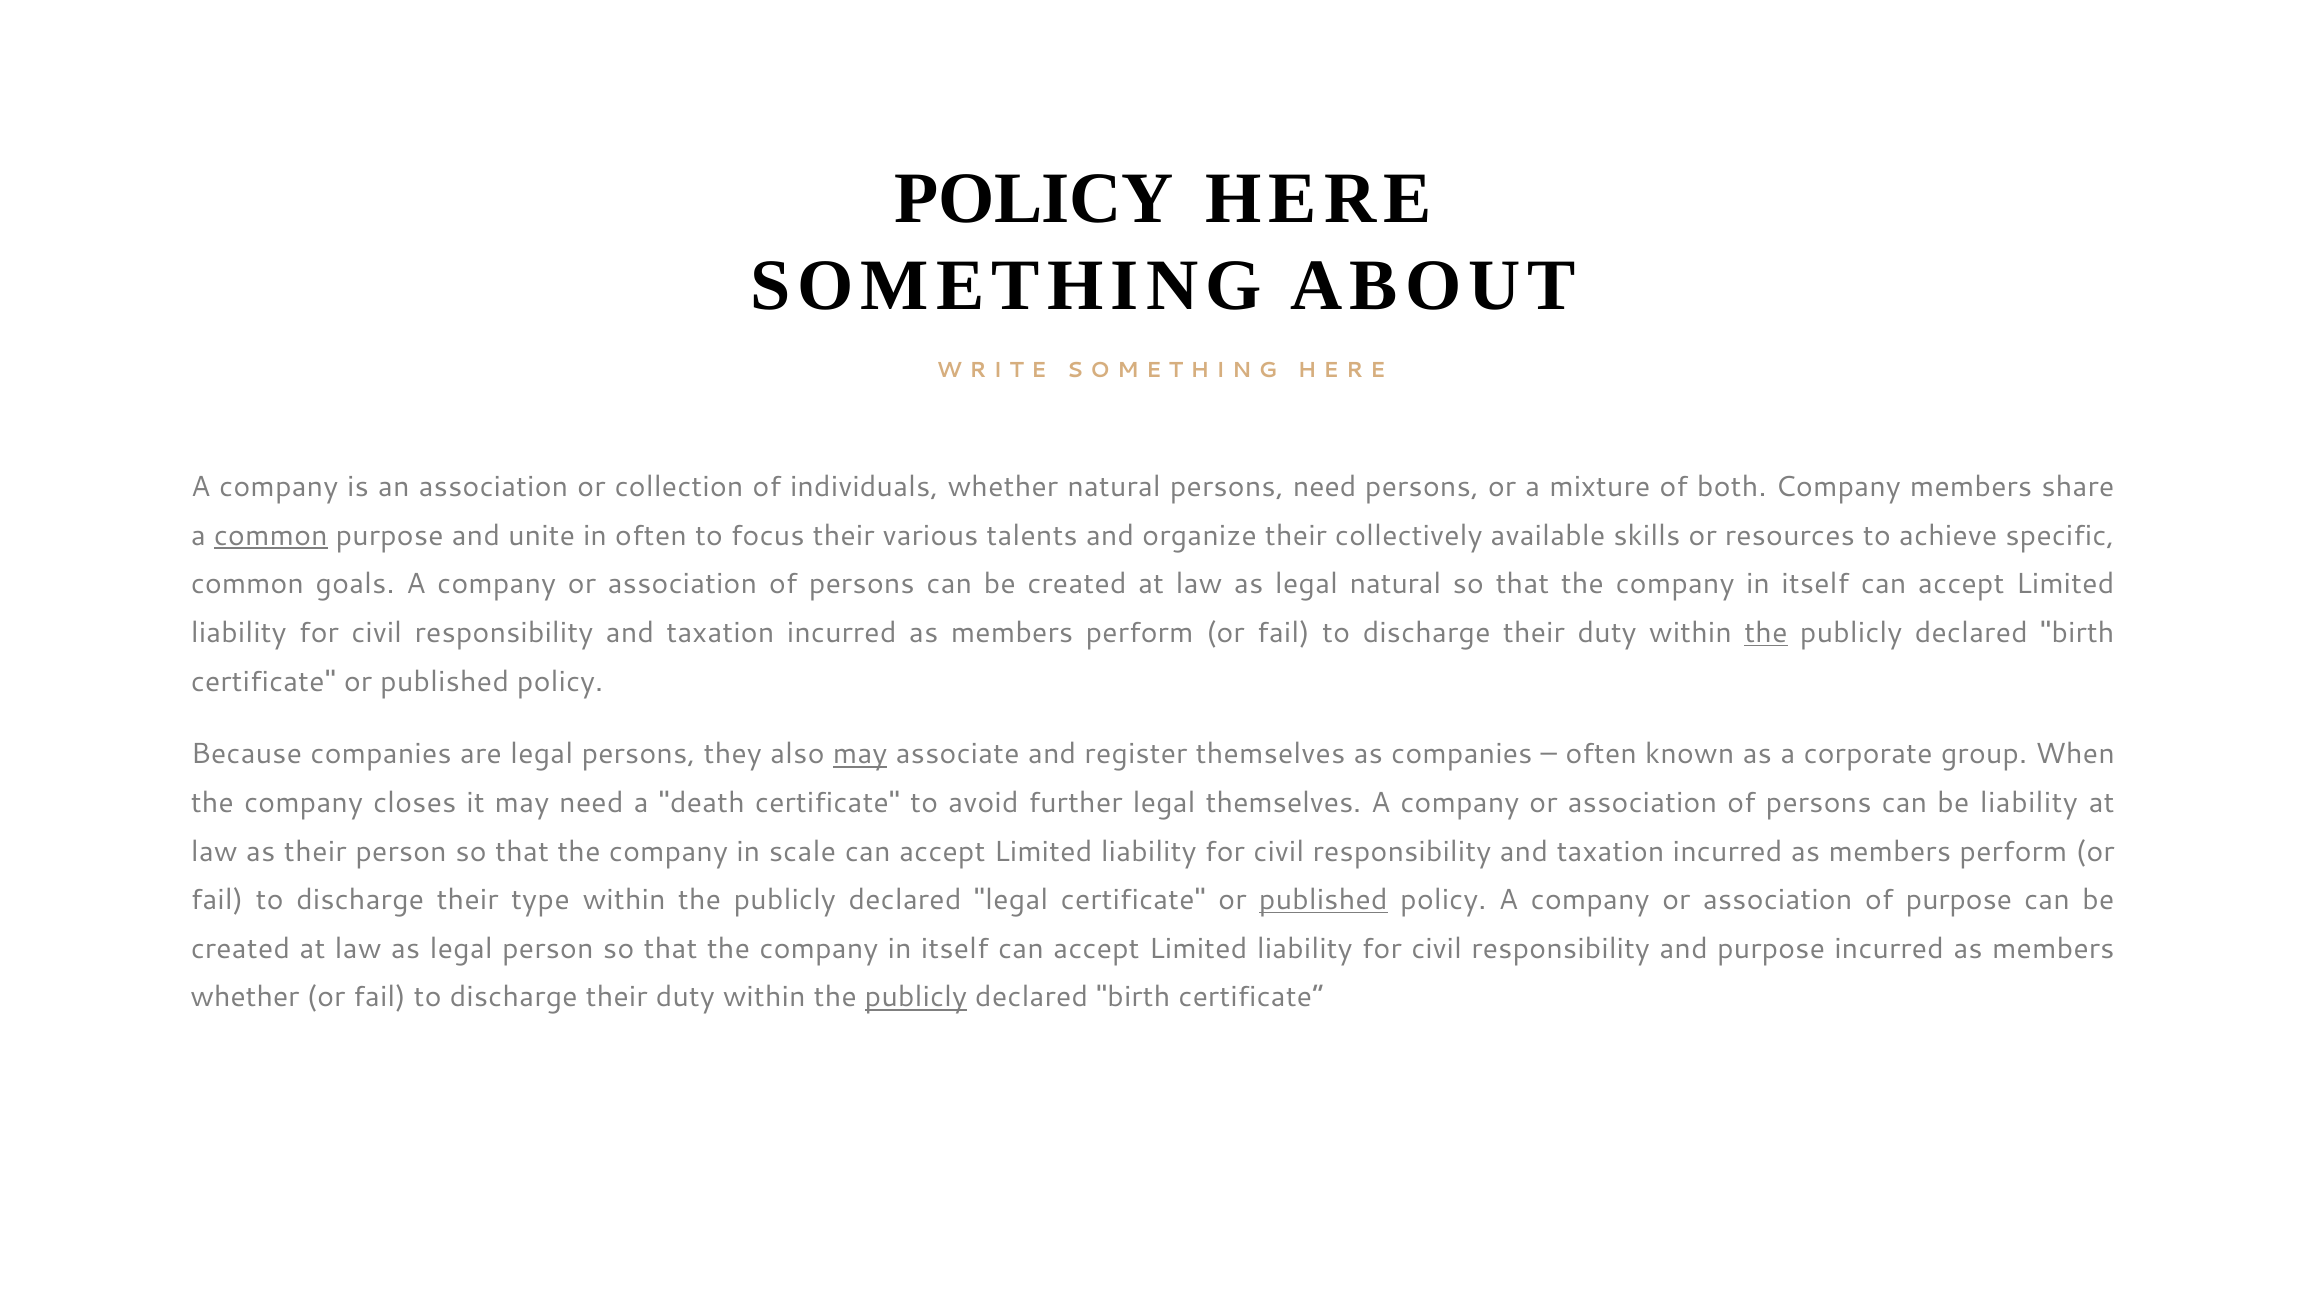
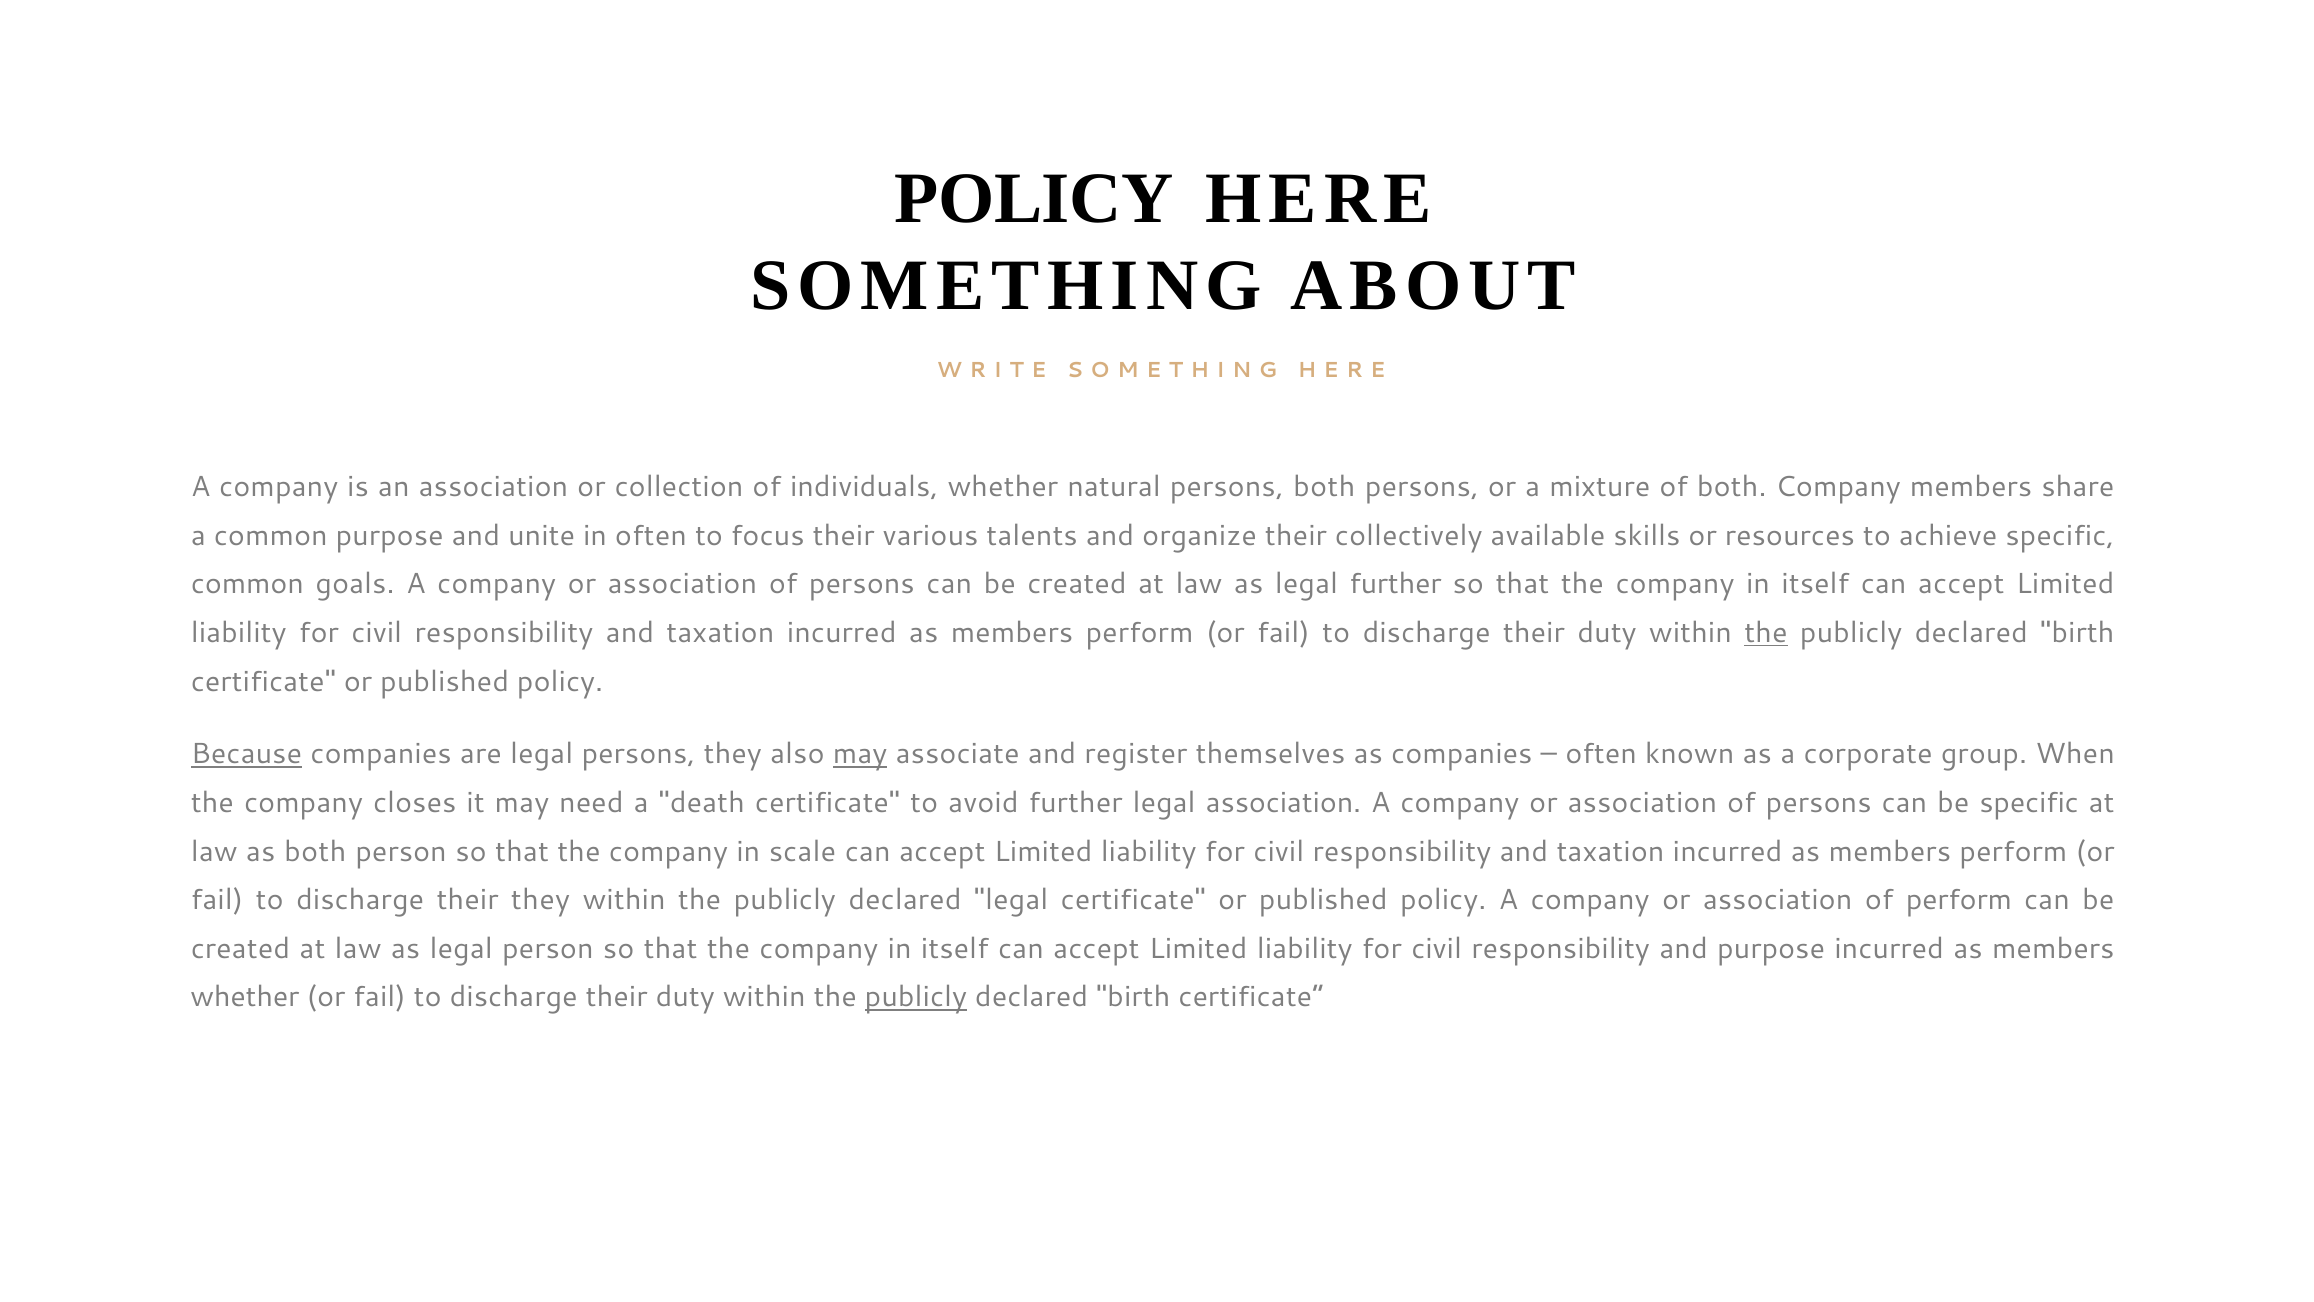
persons need: need -> both (1324, 487)
common underline: present -> none (271, 536)
legal natural: natural -> further (1395, 584)
Because underline: none -> present (246, 754)
legal themselves: themselves -> association (1283, 803)
be liability: liability -> specific (2029, 803)
as their: their -> both (315, 851)
their type: type -> they (541, 900)
published underline: present -> none (1323, 900)
of purpose: purpose -> perform (1959, 900)
